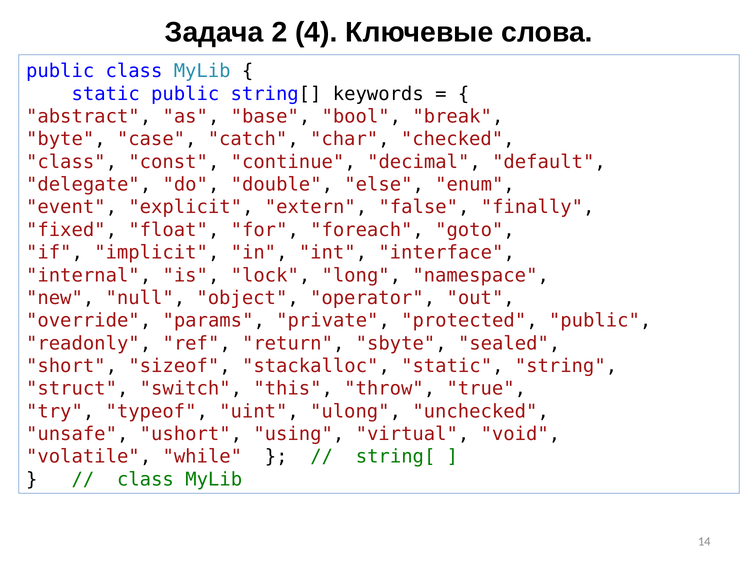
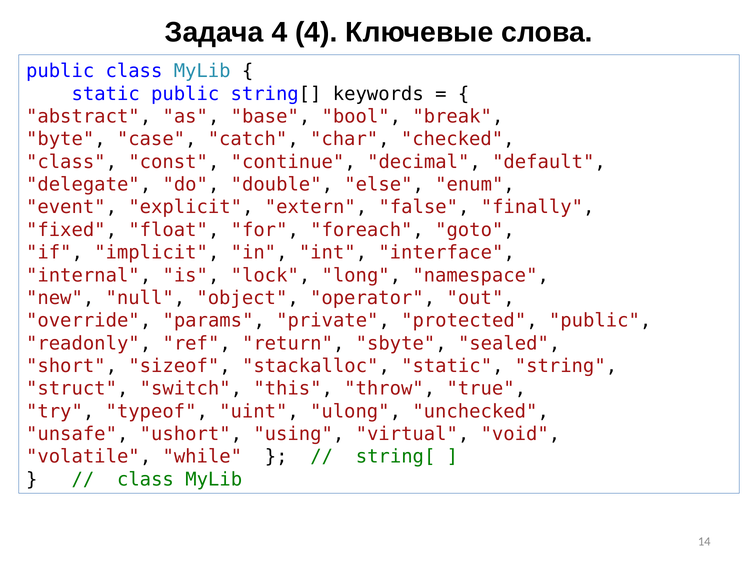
Задача 2: 2 -> 4 (279, 32)
